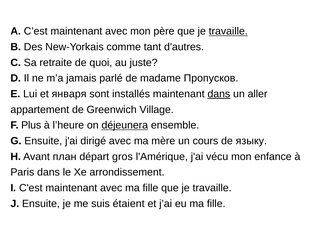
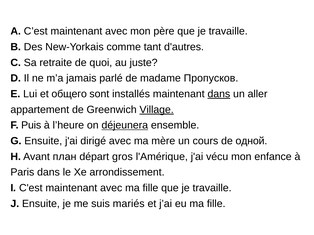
travaille underline: present -> none (228, 31)
января: января -> общего (69, 94)
Village underline: none -> present (157, 110)
Plus: Plus -> Puis (31, 126)
языку: языку -> одной (251, 141)
étaient: étaient -> mariés (129, 204)
